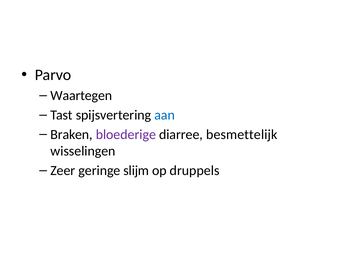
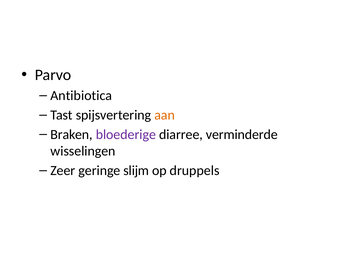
Waartegen: Waartegen -> Antibiotica (81, 95)
aan colour: blue -> orange (165, 115)
besmettelijk: besmettelijk -> verminderde (242, 134)
